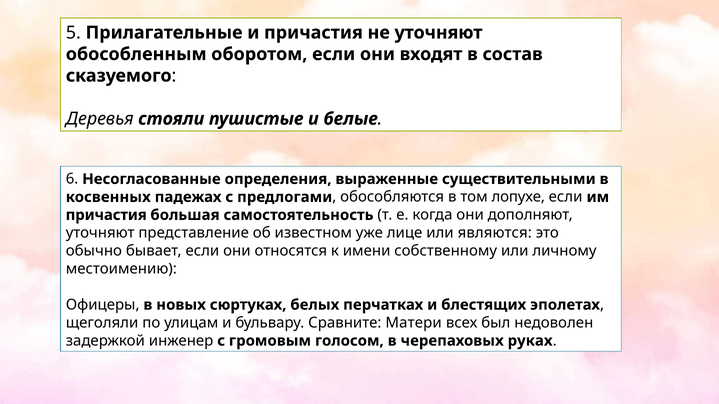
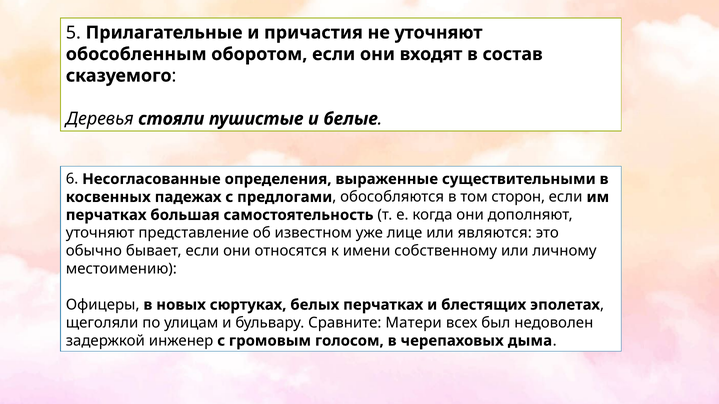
лопухе: лопухе -> сторон (518, 197)
причастия: причастия -> перчатках (106, 215)
руках: руках -> дыма (530, 341)
